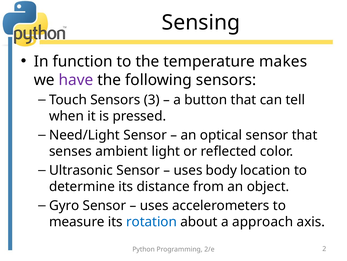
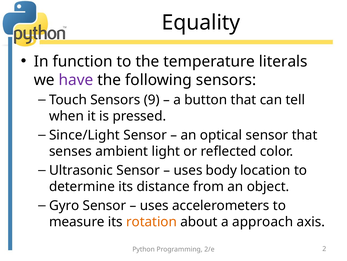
Sensing: Sensing -> Equality (201, 23)
makes: makes -> literals (283, 61)
3: 3 -> 9 (152, 100)
Need/Light: Need/Light -> Since/Light (84, 135)
rotation colour: blue -> orange (152, 221)
